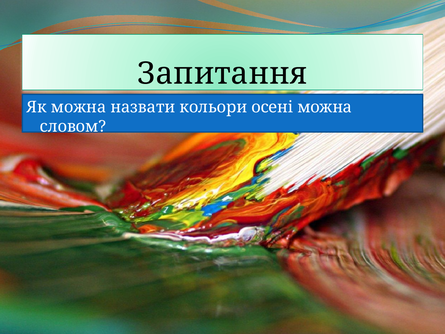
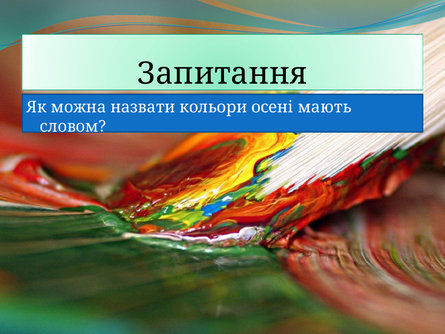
осені можна: можна -> мають (325, 107)
